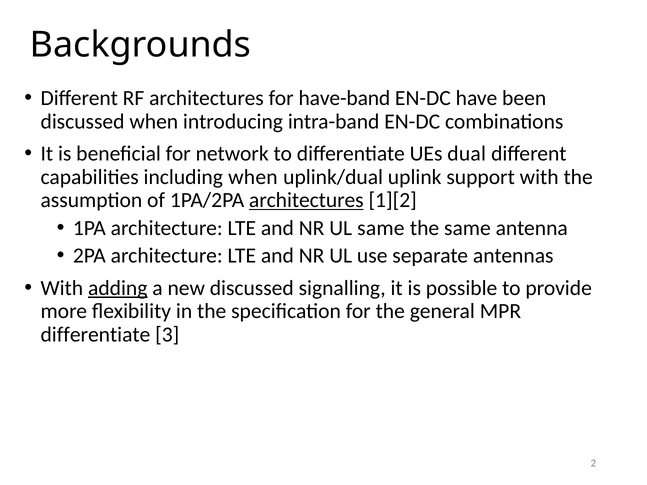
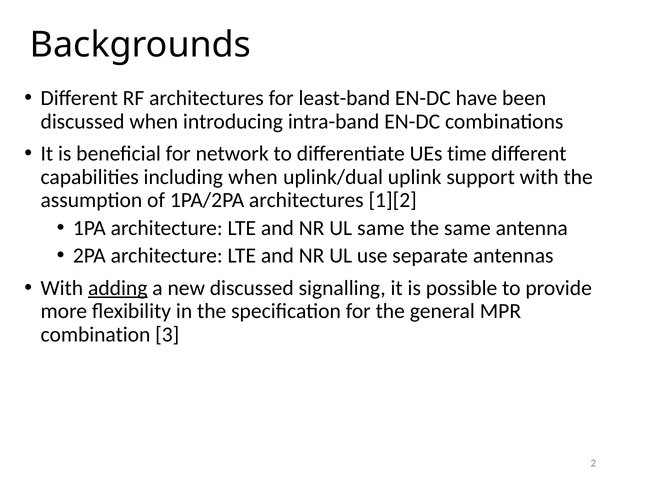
have-band: have-band -> least-band (344, 98)
dual: dual -> time (467, 154)
architectures underline: present -> none (306, 200)
differentiate: differentiate -> combination (95, 335)
